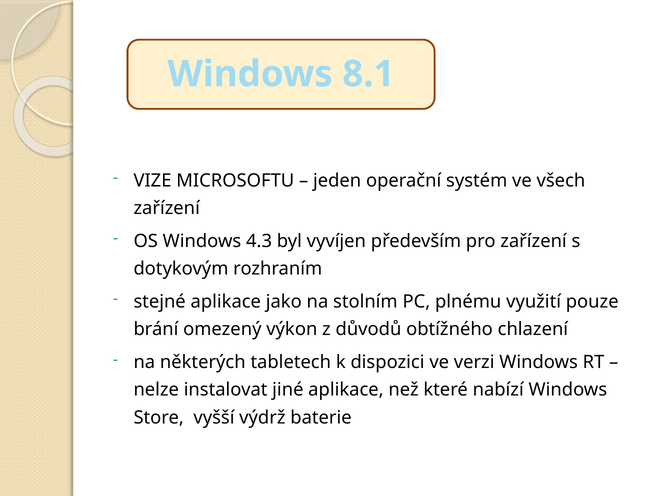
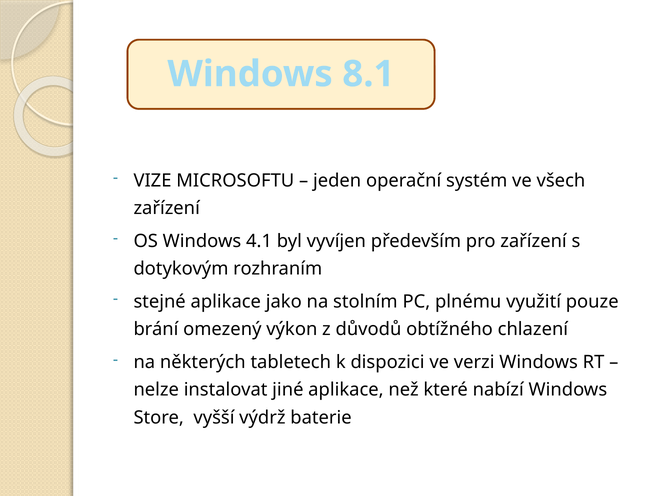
4.3: 4.3 -> 4.1 (259, 241)
